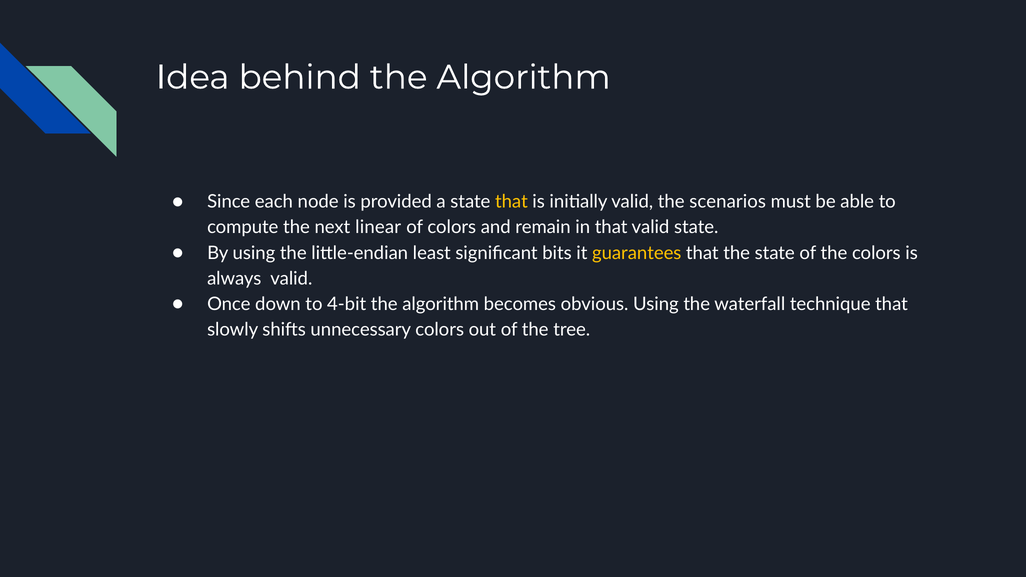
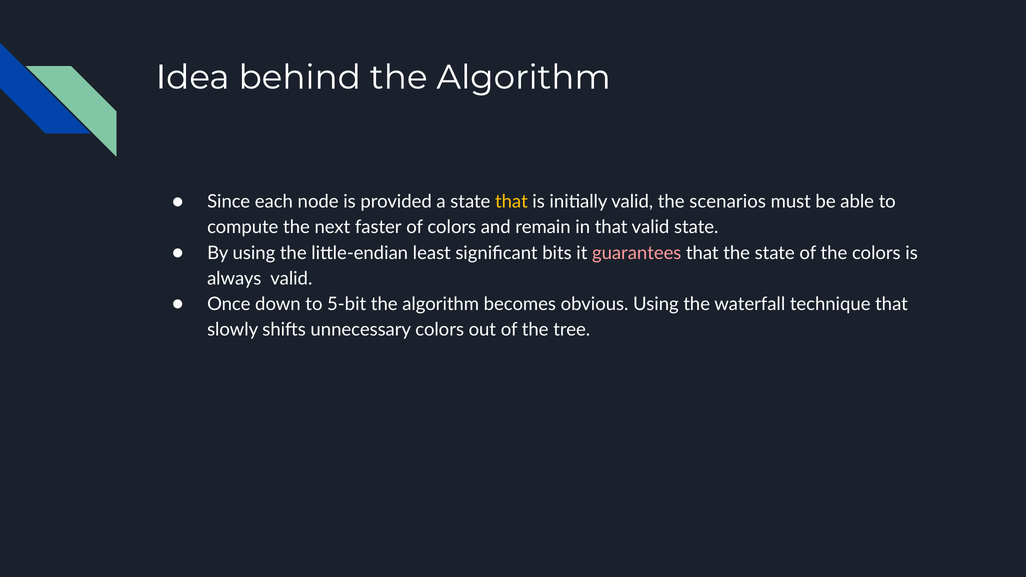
linear: linear -> faster (378, 227)
guarantees colour: yellow -> pink (637, 253)
4-bit: 4-bit -> 5-bit (347, 304)
